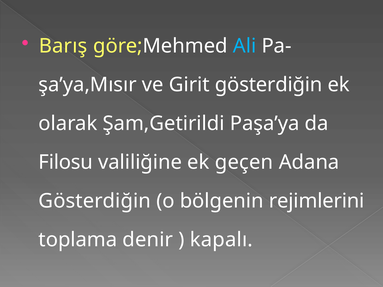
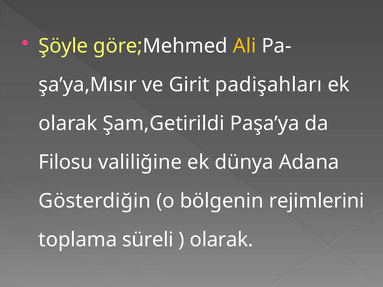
Barış: Barış -> Şöyle (63, 46)
Ali colour: light blue -> yellow (245, 46)
Girit gösterdiğin: gösterdiğin -> padişahları (269, 85)
geçen: geçen -> dünya (244, 162)
denir: denir -> süreli (148, 240)
kapalı: kapalı -> olarak (222, 240)
